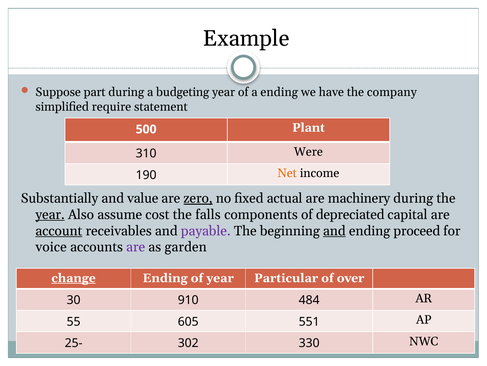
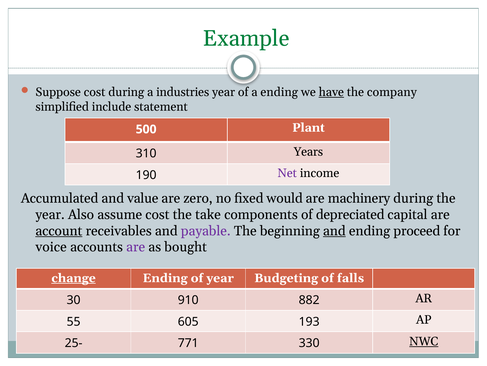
Example colour: black -> green (246, 38)
Suppose part: part -> cost (95, 92)
budgeting: budgeting -> industries (183, 92)
have underline: none -> present (331, 92)
require: require -> include (112, 106)
Were: Were -> Years (308, 151)
Net colour: orange -> purple (287, 173)
Substantially: Substantially -> Accumulated (60, 198)
zero underline: present -> none (198, 198)
actual: actual -> would (285, 198)
year underline: present -> none (50, 214)
falls: falls -> take (208, 214)
garden: garden -> bought (186, 247)
Particular: Particular -> Budgeting (286, 278)
over: over -> falls (350, 278)
484: 484 -> 882 (309, 300)
551: 551 -> 193 (309, 321)
302: 302 -> 771 (188, 342)
NWC underline: none -> present (424, 341)
